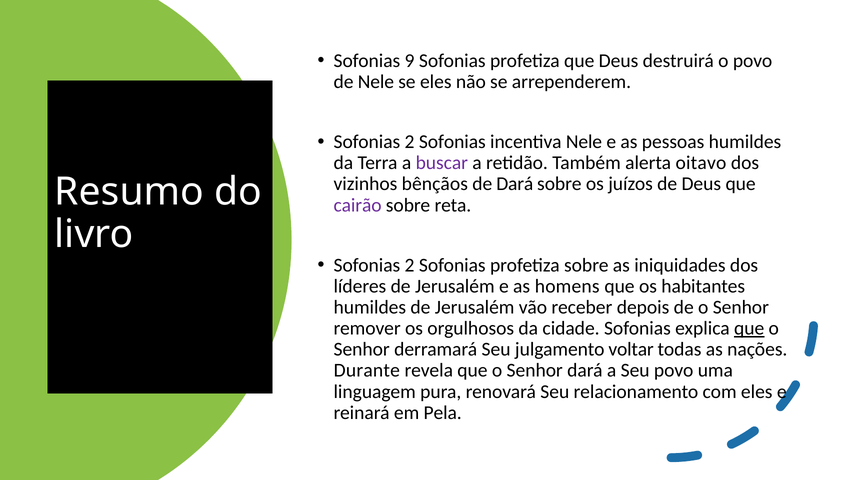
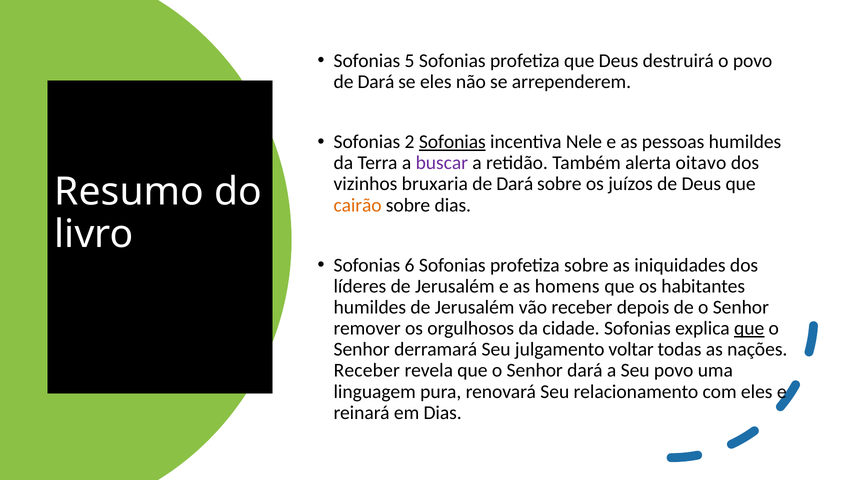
9: 9 -> 5 (410, 61)
Nele: Nele -> Dará (376, 82)
Sofonias underline: none -> present (452, 142)
bênçãos: bênçãos -> bruxaria (435, 184)
cairão colour: purple -> orange (358, 205)
sobre reta: reta -> dias (453, 205)
2: 2 -> 6 (410, 265)
Durante: Durante -> Receber (367, 370)
em Pela: Pela -> Dias (443, 413)
